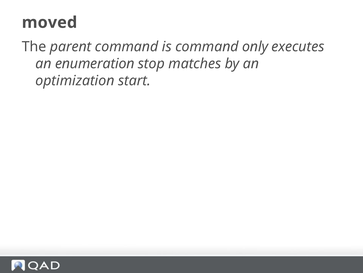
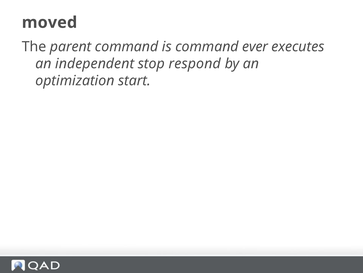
only: only -> ever (255, 47)
enumeration: enumeration -> independent (95, 64)
matches: matches -> respond (195, 64)
